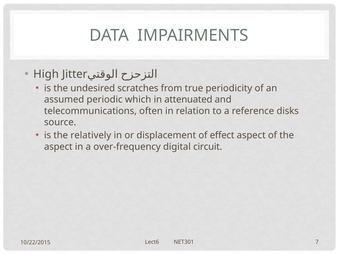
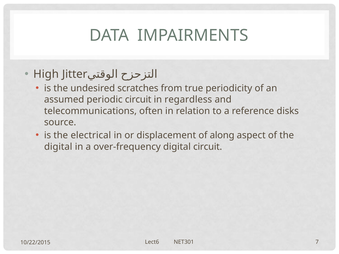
periodic which: which -> circuit (138, 100)
attenuated: attenuated -> regardless (188, 100)
relatively: relatively -> electrical (91, 136)
effect: effect -> along (222, 136)
aspect: aspect -> digital (58, 147)
